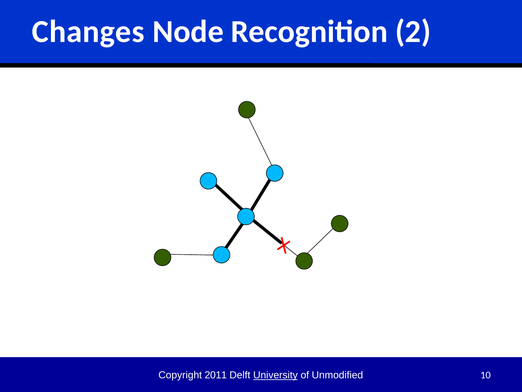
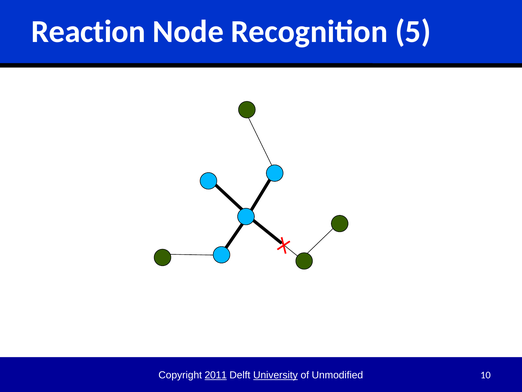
Changes: Changes -> Reaction (88, 32)
2: 2 -> 5 (413, 32)
2011 underline: none -> present (216, 375)
